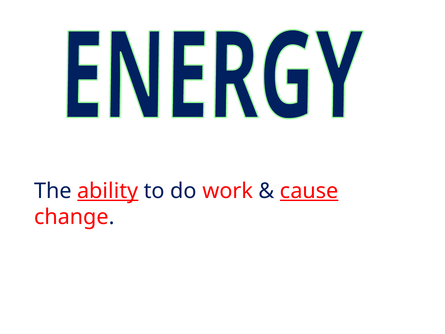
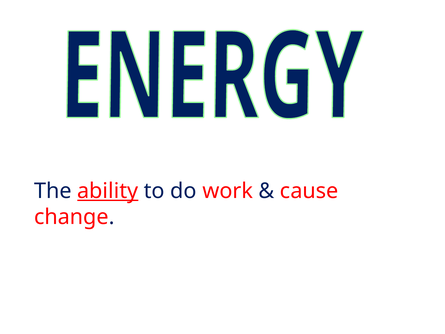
cause underline: present -> none (309, 191)
